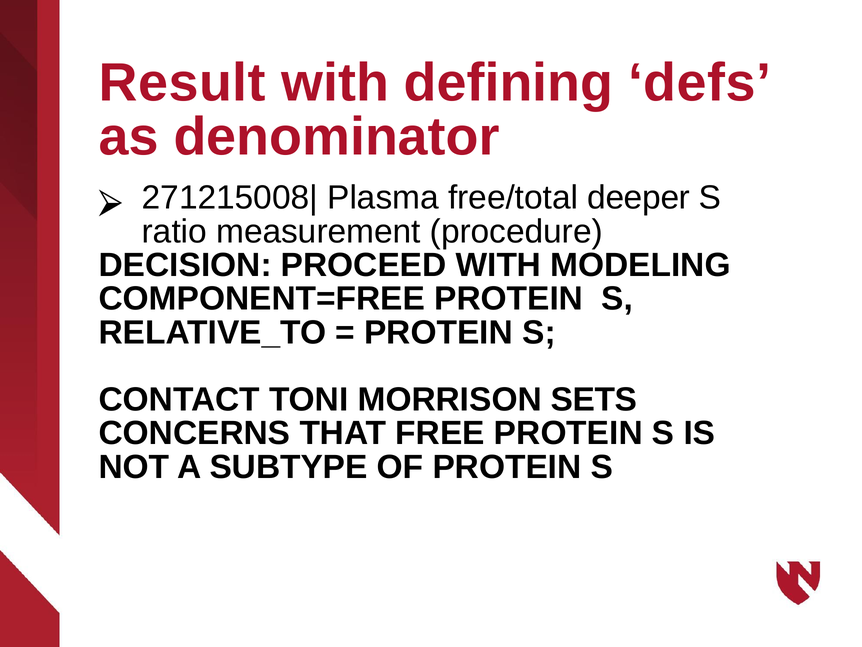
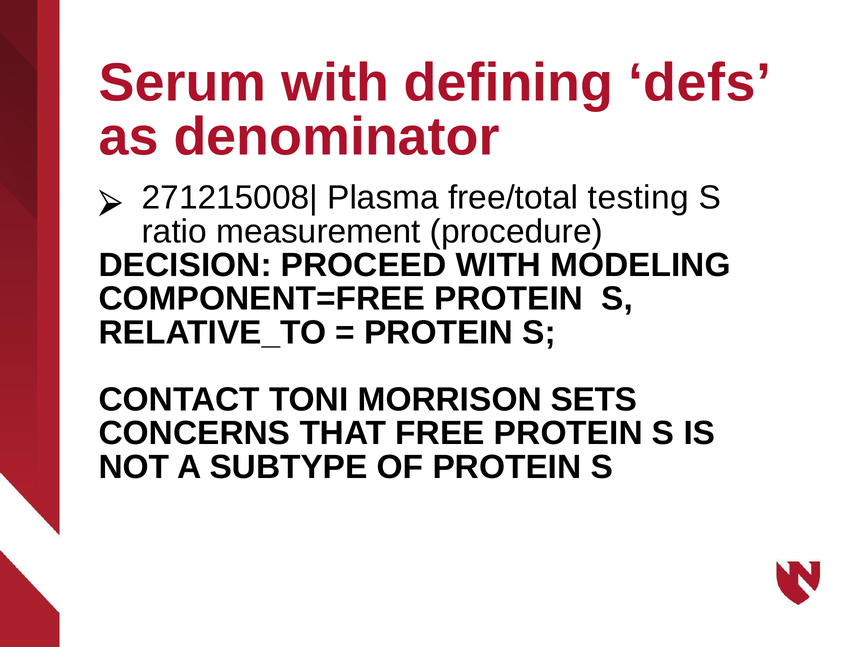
Result: Result -> Serum (183, 83)
deeper: deeper -> testing (638, 198)
